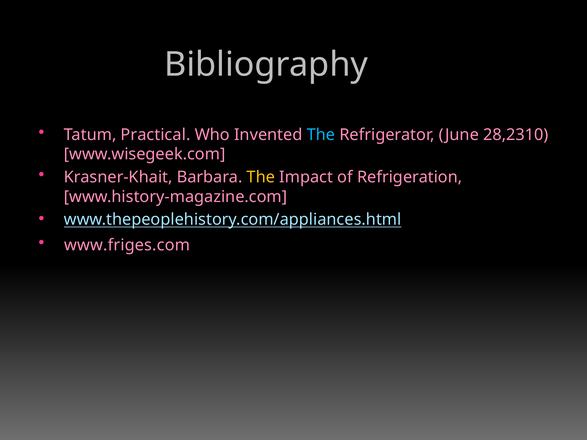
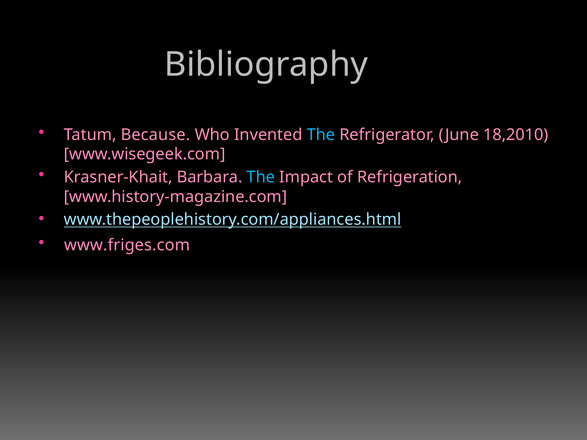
Practical: Practical -> Because (155, 135)
28,2310: 28,2310 -> 18,2010 (516, 135)
The colour: yellow -> light blue (261, 177)
